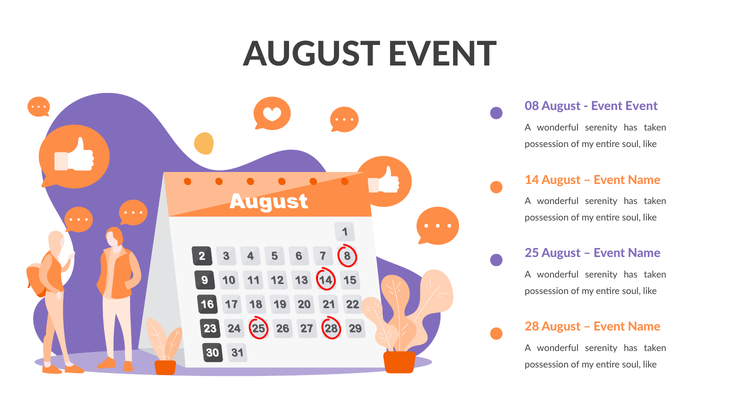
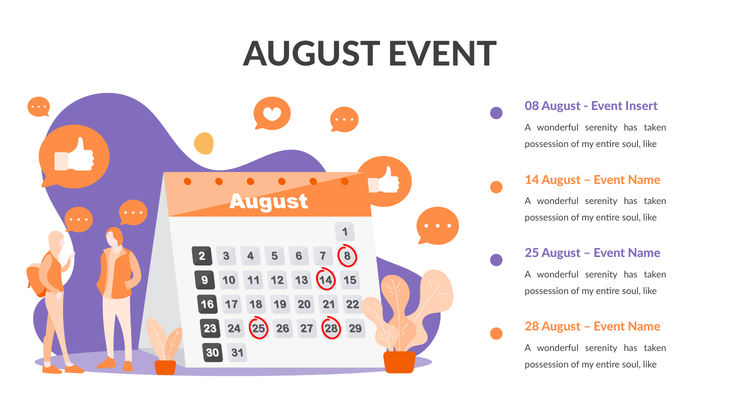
Event Event: Event -> Insert (642, 106)
